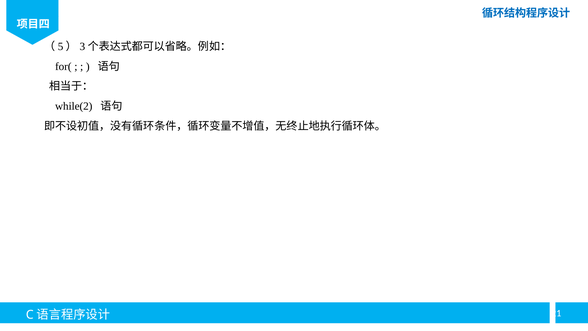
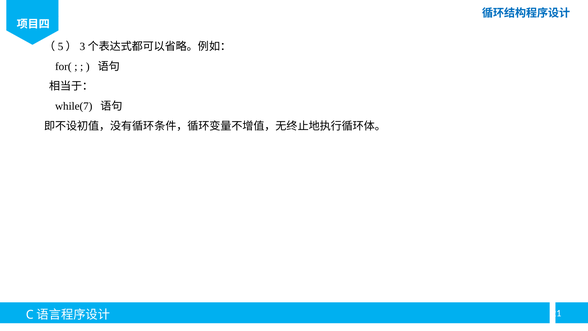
while(2: while(2 -> while(7 (74, 106)
